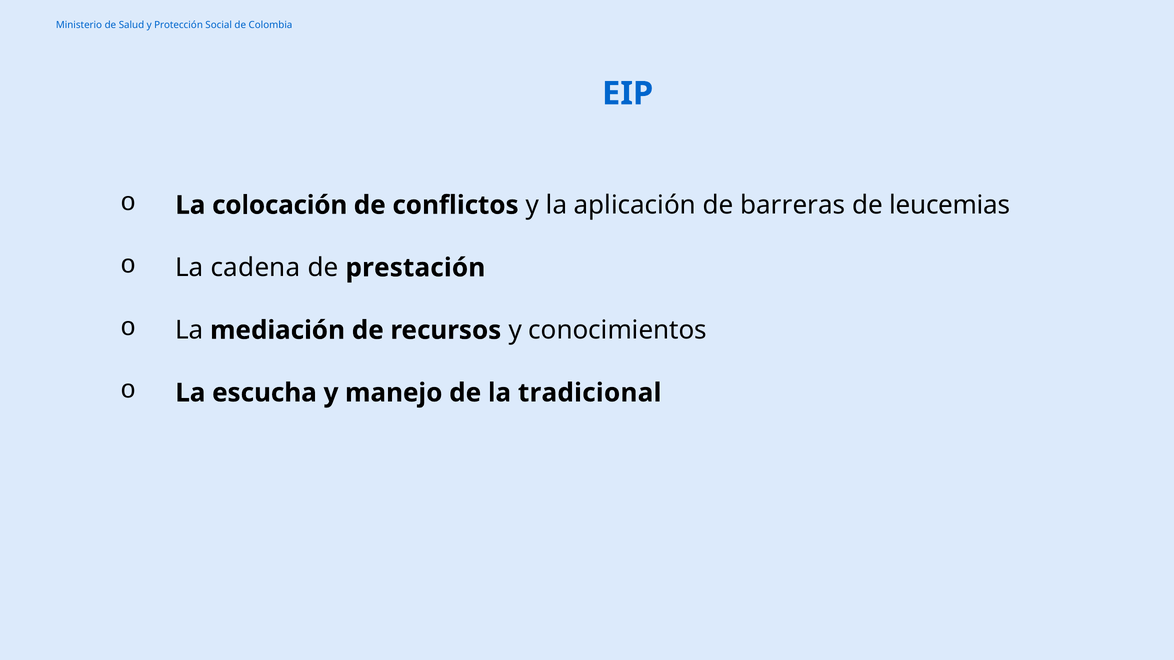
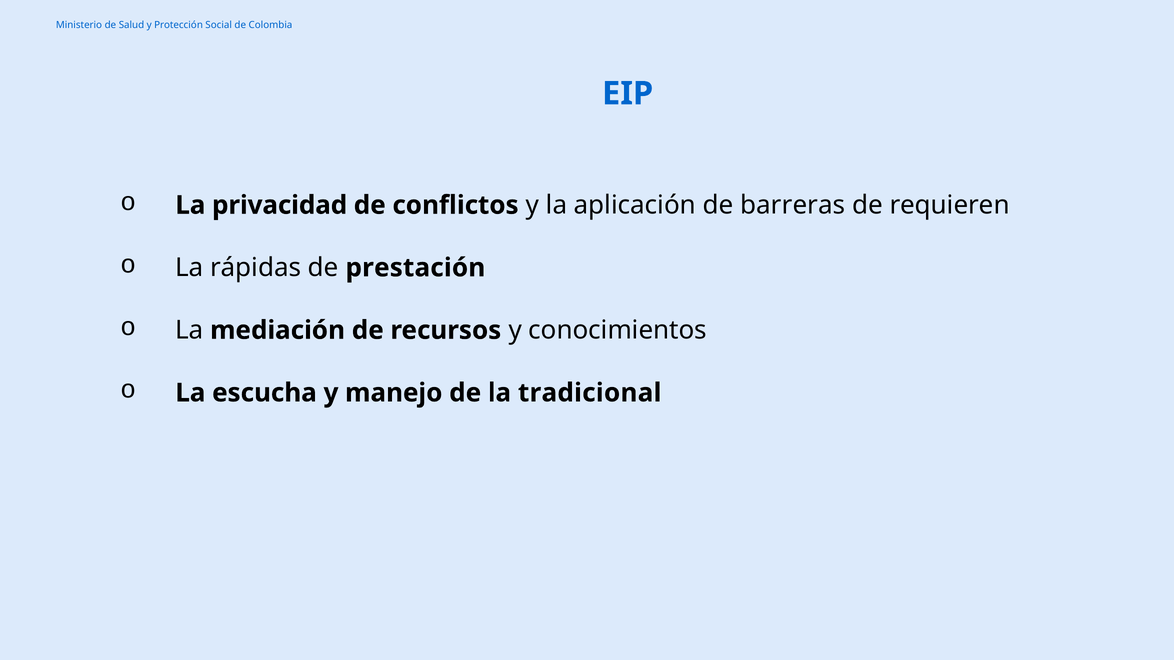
colocación: colocación -> privacidad (280, 205)
leucemias: leucemias -> requieren (950, 205)
cadena: cadena -> rápidas (256, 268)
